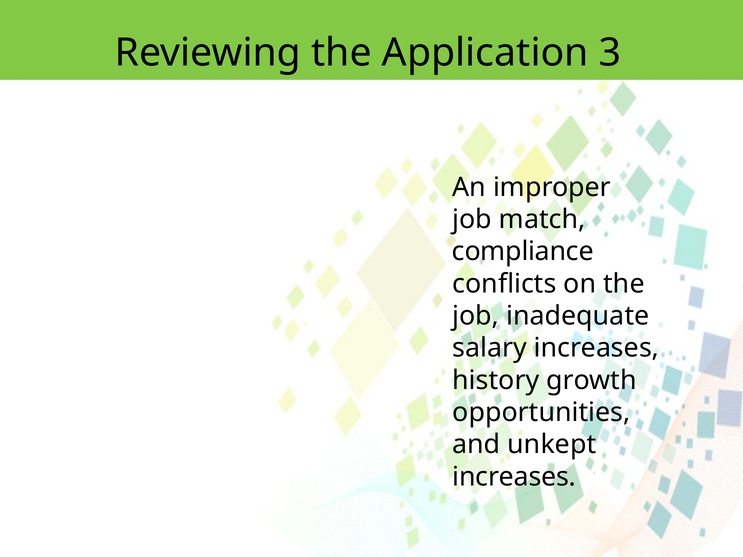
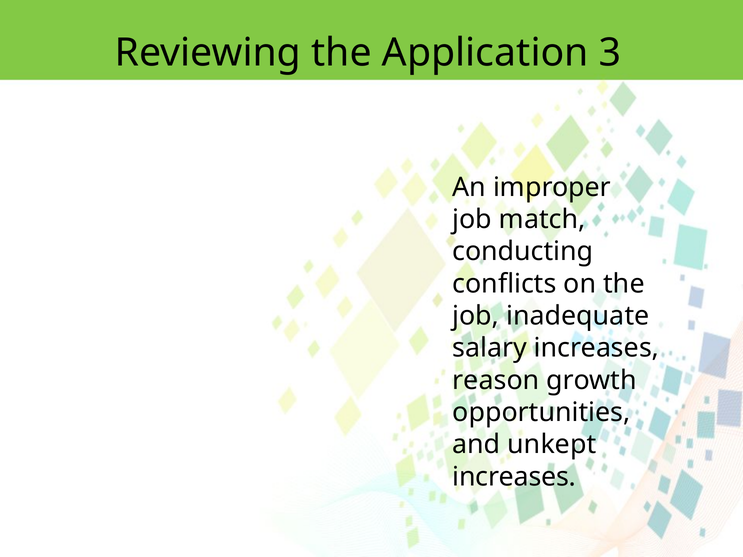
compliance: compliance -> conducting (523, 252)
history: history -> reason (496, 380)
